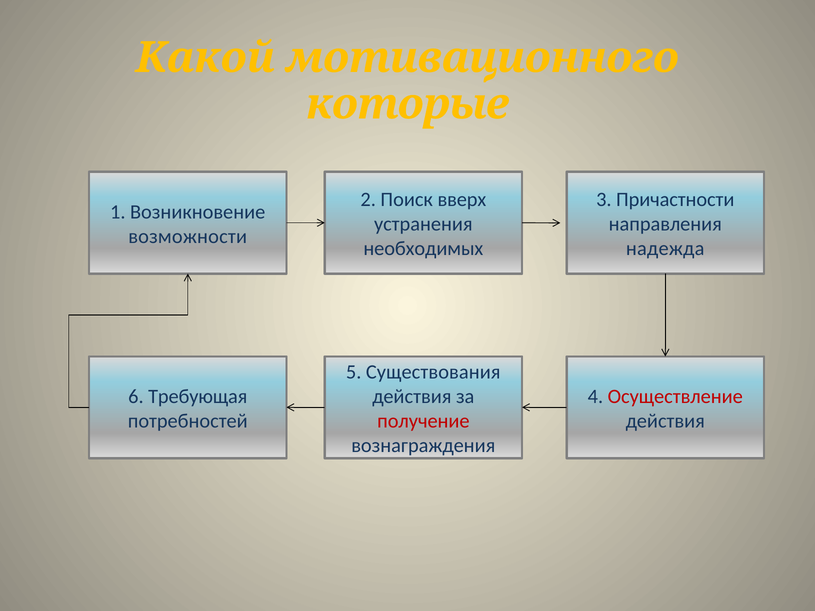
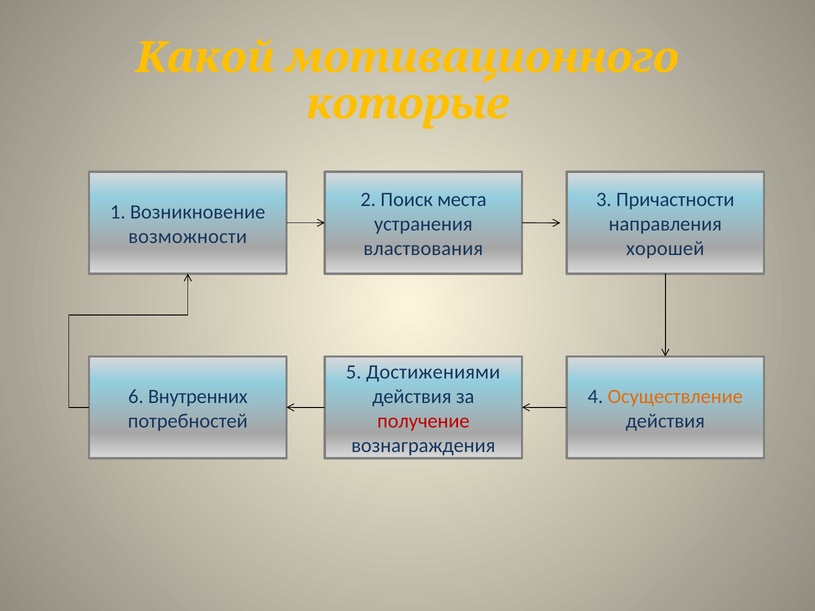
вверх: вверх -> места (462, 200)
необходимых: необходимых -> властвования (423, 249)
надежда: надежда -> хорошей (665, 249)
Существования: Существования -> Достижениями (433, 372)
Требующая: Требующая -> Внутренних (198, 397)
Осуществление colour: red -> orange (675, 397)
